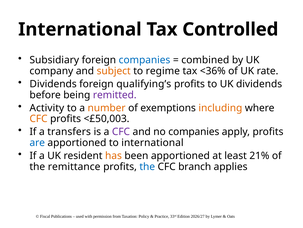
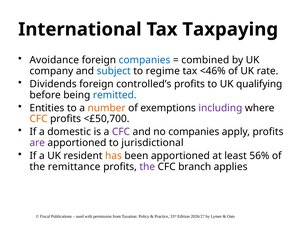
Controlled: Controlled -> Taxpaying (230, 29)
Subsidiary: Subsidiary -> Avoidance (54, 60)
subject colour: orange -> blue (114, 71)
<36%: <36% -> <46% (213, 71)
qualifying’s: qualifying’s -> controlled’s (144, 84)
UK dividends: dividends -> qualifying (259, 84)
remitted colour: purple -> blue (115, 95)
Activity: Activity -> Entities (47, 108)
including colour: orange -> purple (220, 108)
<£50,003: <£50,003 -> <£50,700 (107, 118)
transfers: transfers -> domestic (69, 131)
are colour: blue -> purple (37, 142)
to international: international -> jurisdictional (152, 142)
21%: 21% -> 56% (259, 155)
the colour: blue -> purple (147, 166)
